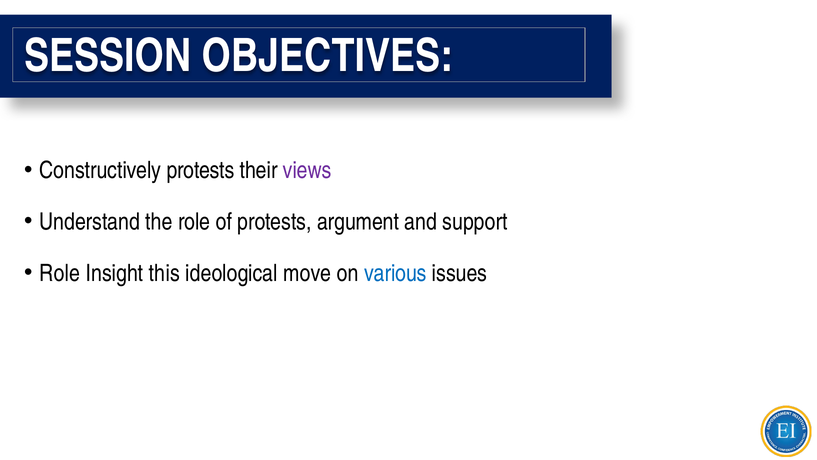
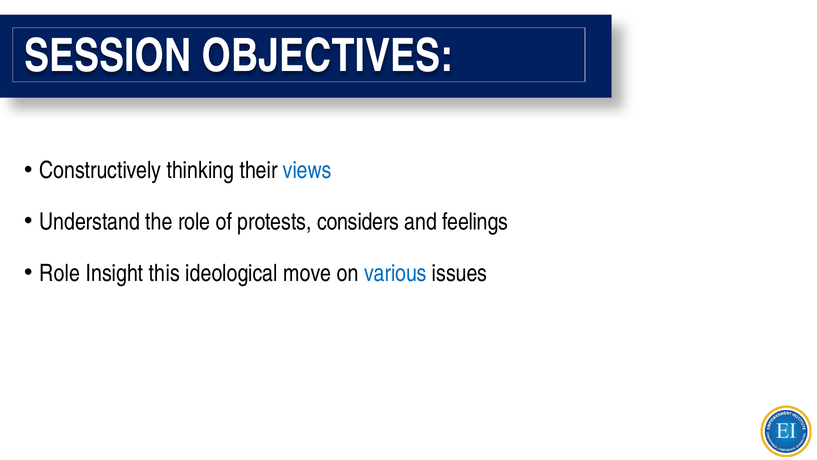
Constructively protests: protests -> thinking (200, 170)
views colour: purple -> blue (307, 170)
argument: argument -> considers (358, 222)
support: support -> feelings (475, 222)
